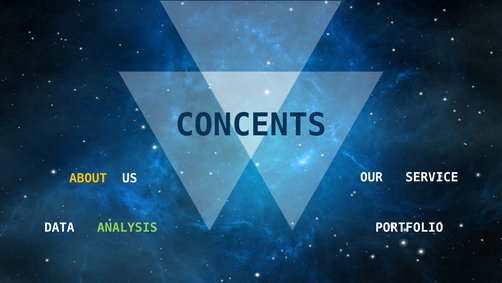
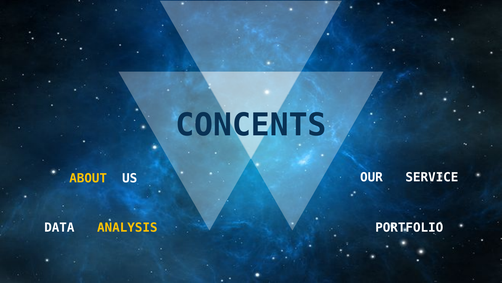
ANALYSIS colour: light green -> yellow (127, 227)
